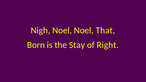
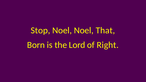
Nigh: Nigh -> Stop (40, 30)
Stay: Stay -> Lord (77, 45)
